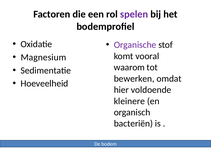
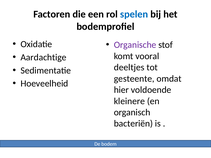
spelen colour: purple -> blue (134, 14)
Magnesium: Magnesium -> Aardachtige (43, 57)
waarom: waarom -> deeltjes (129, 67)
bewerken: bewerken -> gesteente (134, 79)
